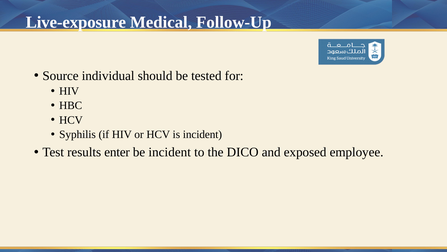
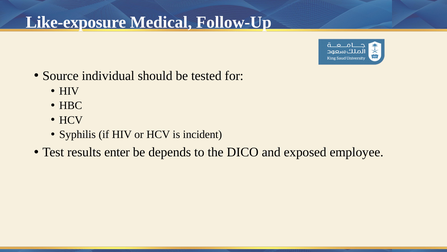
Live-exposure: Live-exposure -> Like-exposure (76, 22)
be incident: incident -> depends (170, 152)
